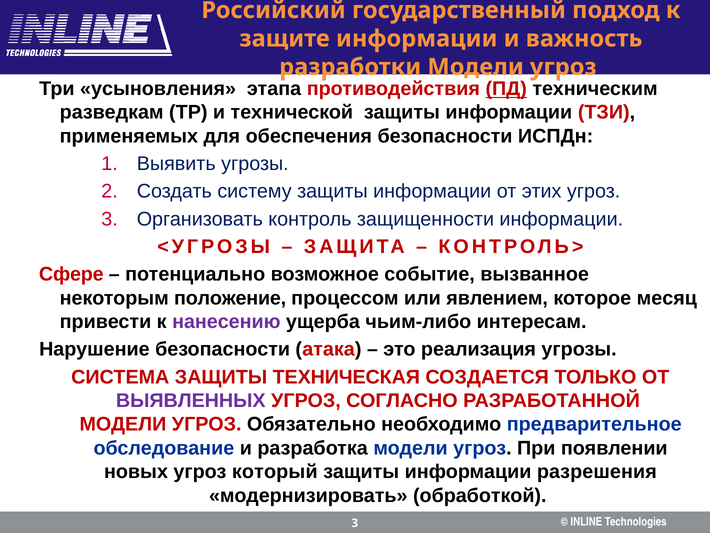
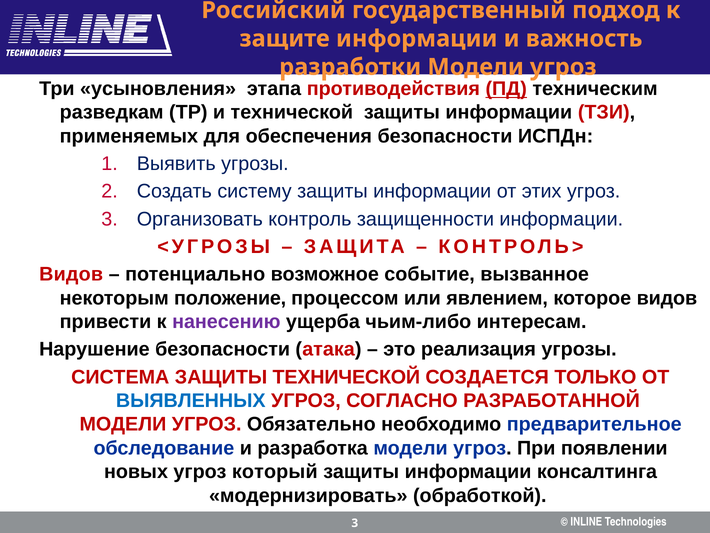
Сфере: Сфере -> Видов (71, 274)
которое месяц: месяц -> видов (667, 298)
ЗАЩИТЫ ТЕХНИЧЕСКАЯ: ТЕХНИЧЕСКАЯ -> ТЕХНИЧЕСКОЙ (346, 377)
ВЫЯВЛЕННЫХ colour: purple -> blue (191, 400)
разрешения: разрешения -> консалтинга (597, 471)
